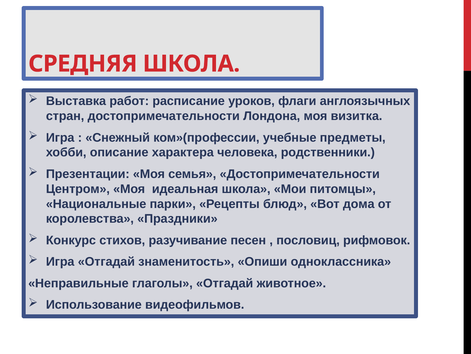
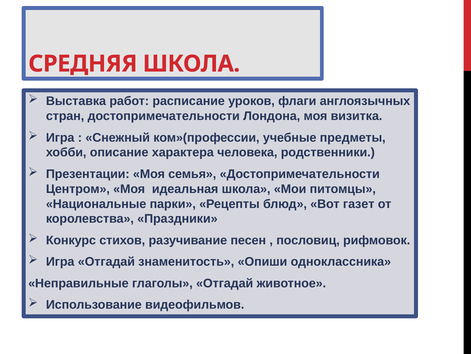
дома: дома -> газет (359, 203)
